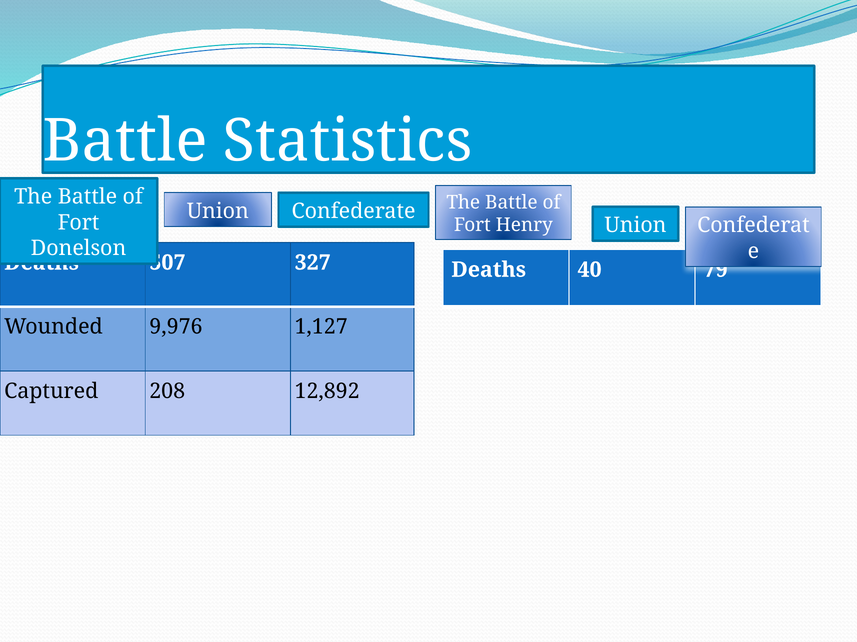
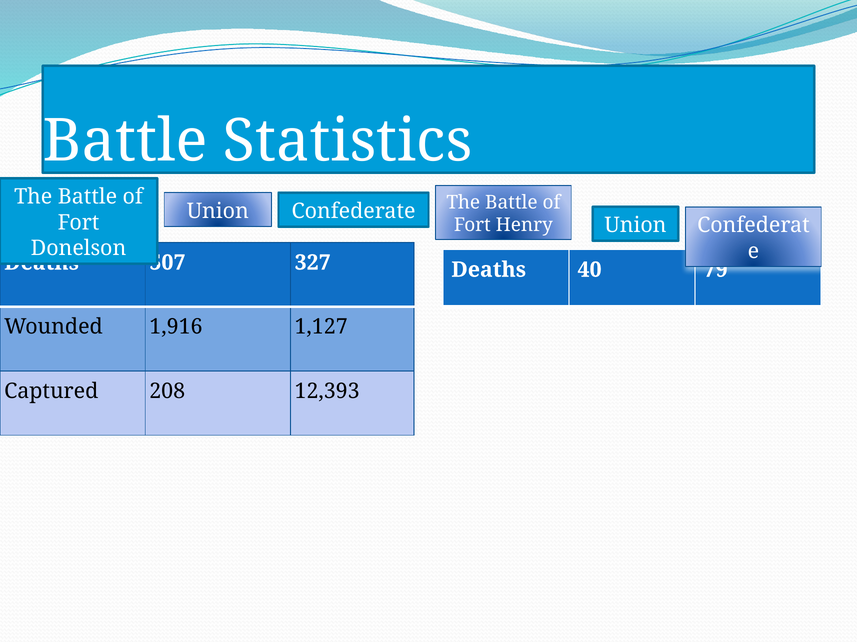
9,976: 9,976 -> 1,916 (176, 327)
12,892: 12,892 -> 12,393 (327, 391)
